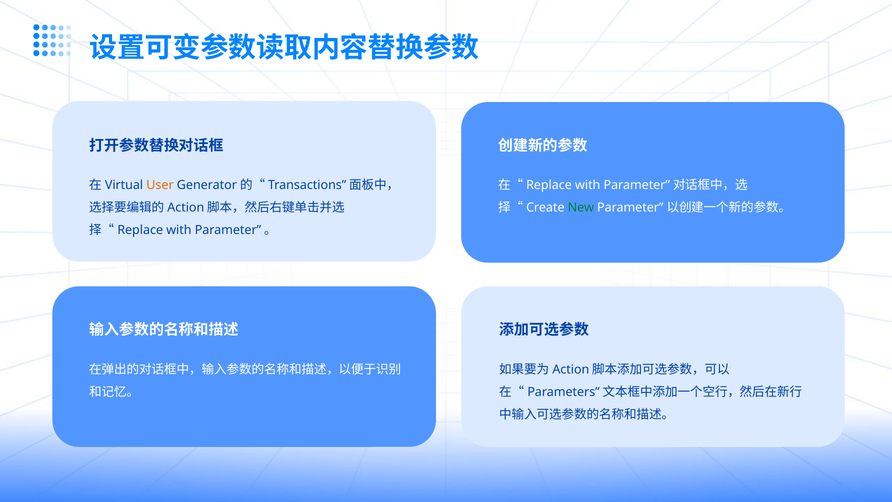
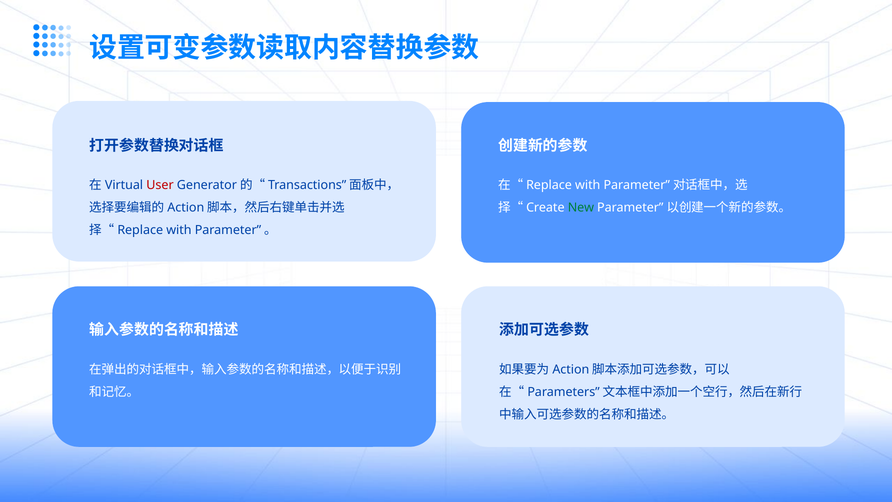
User colour: orange -> red (160, 185)
